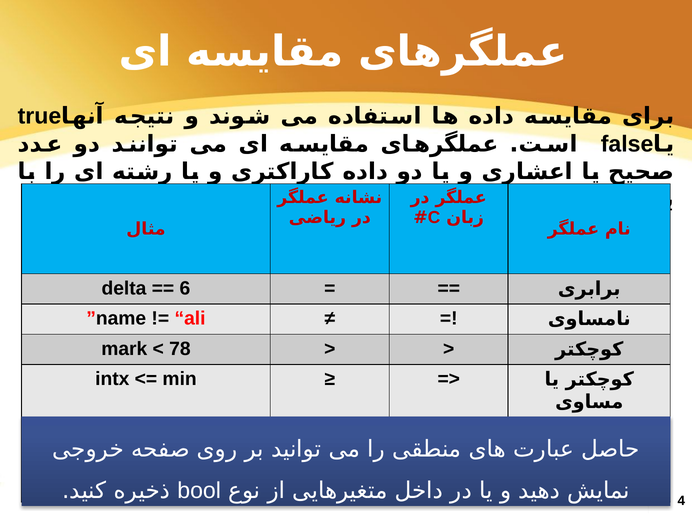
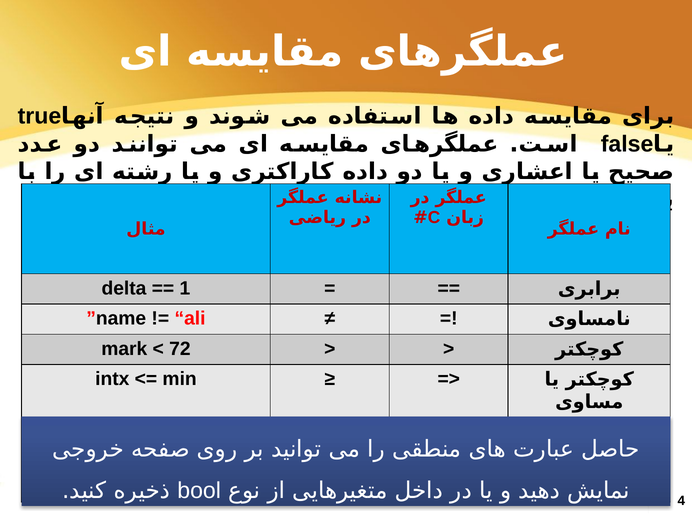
6: 6 -> 1 (185, 288)
78: 78 -> 72 (180, 349)
